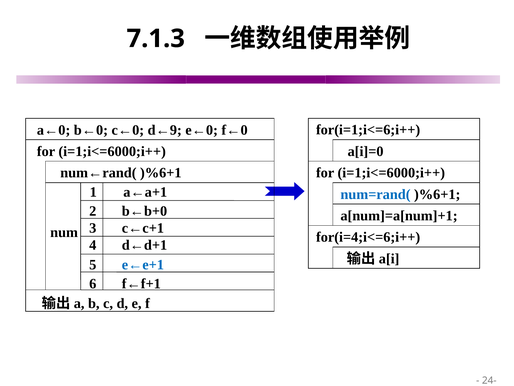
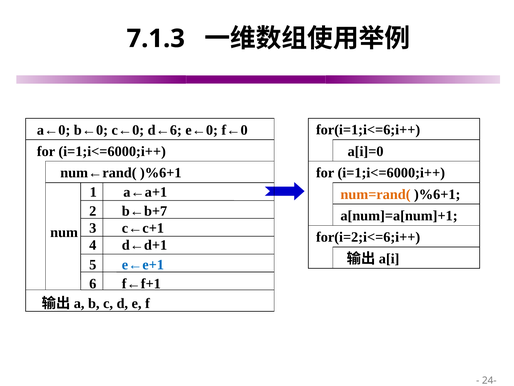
d←9: d←9 -> d←6 (165, 130)
num=rand( colour: blue -> orange (375, 194)
b←b+0: b←b+0 -> b←b+7 (145, 211)
for(i=4;i<=6;i++: for(i=4;i<=6;i++ -> for(i=2;i<=6;i++ (368, 237)
